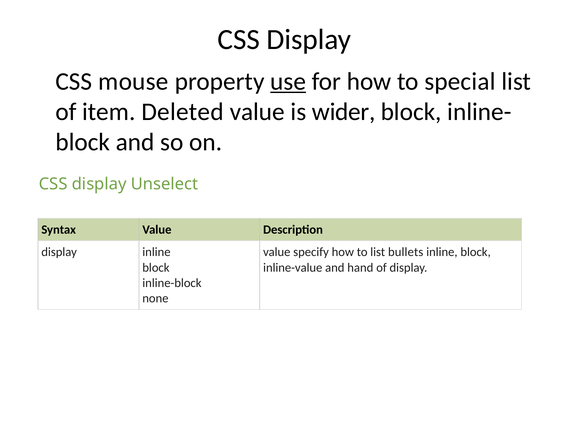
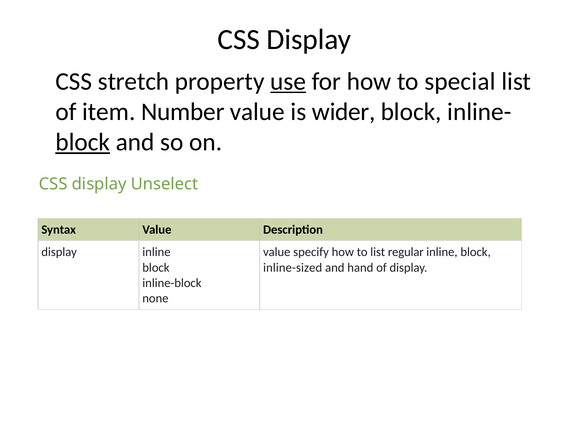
mouse: mouse -> stretch (134, 81)
Deleted: Deleted -> Number (183, 112)
block underline: none -> present (83, 142)
bullets: bullets -> regular (406, 252)
inline-value: inline-value -> inline-sized (293, 267)
